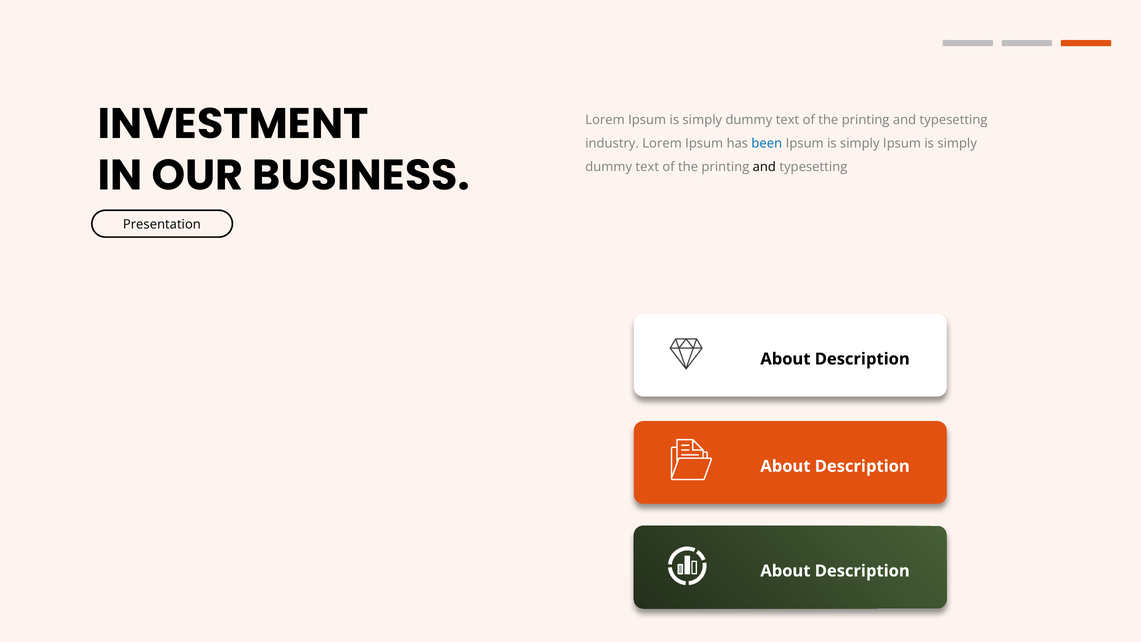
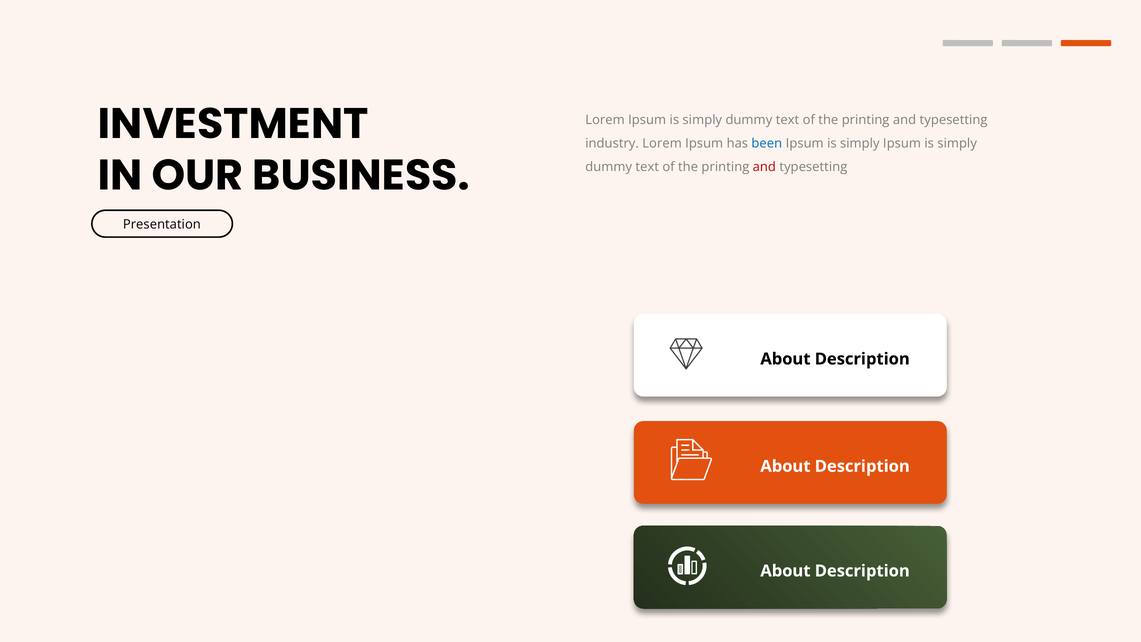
and colour: black -> red (764, 167)
